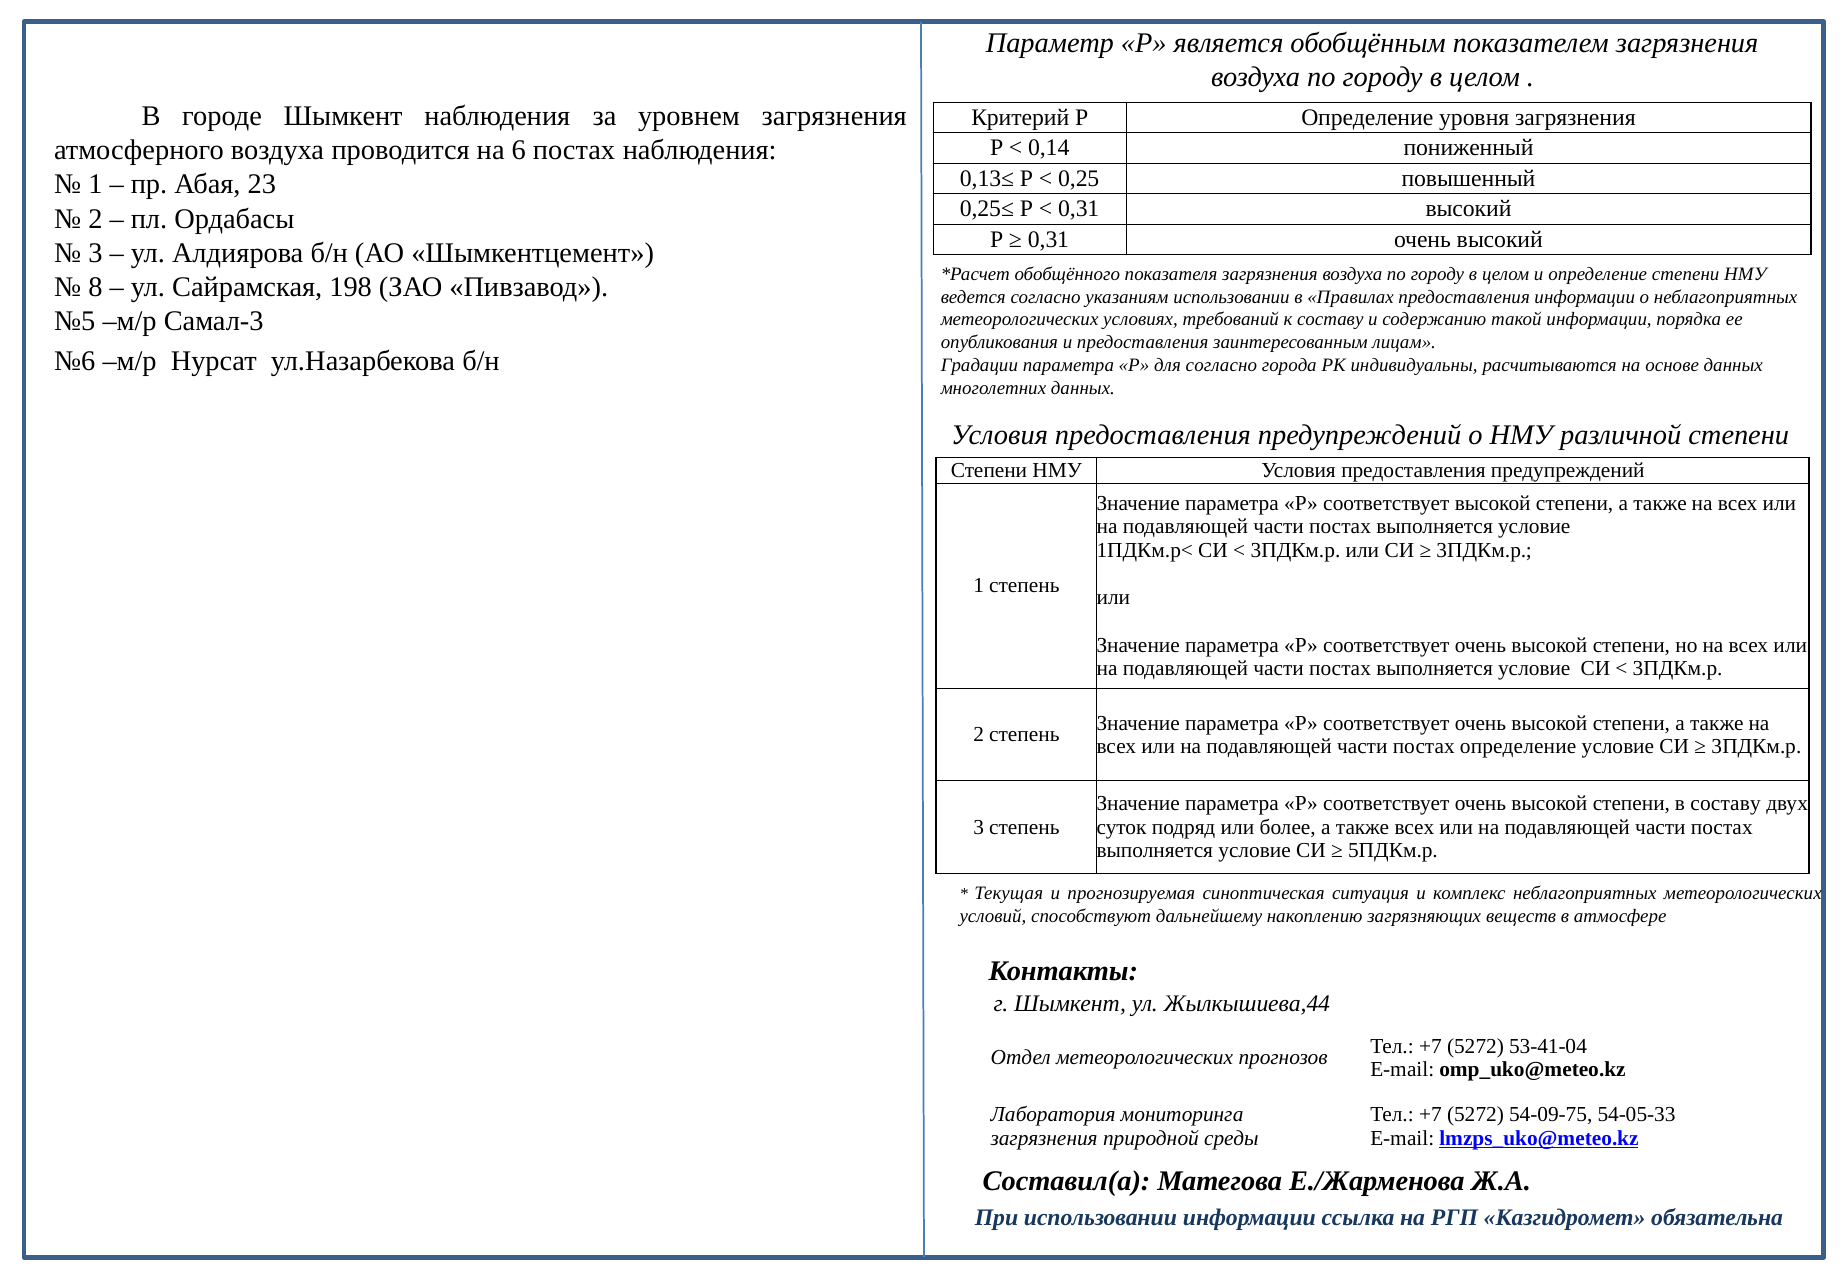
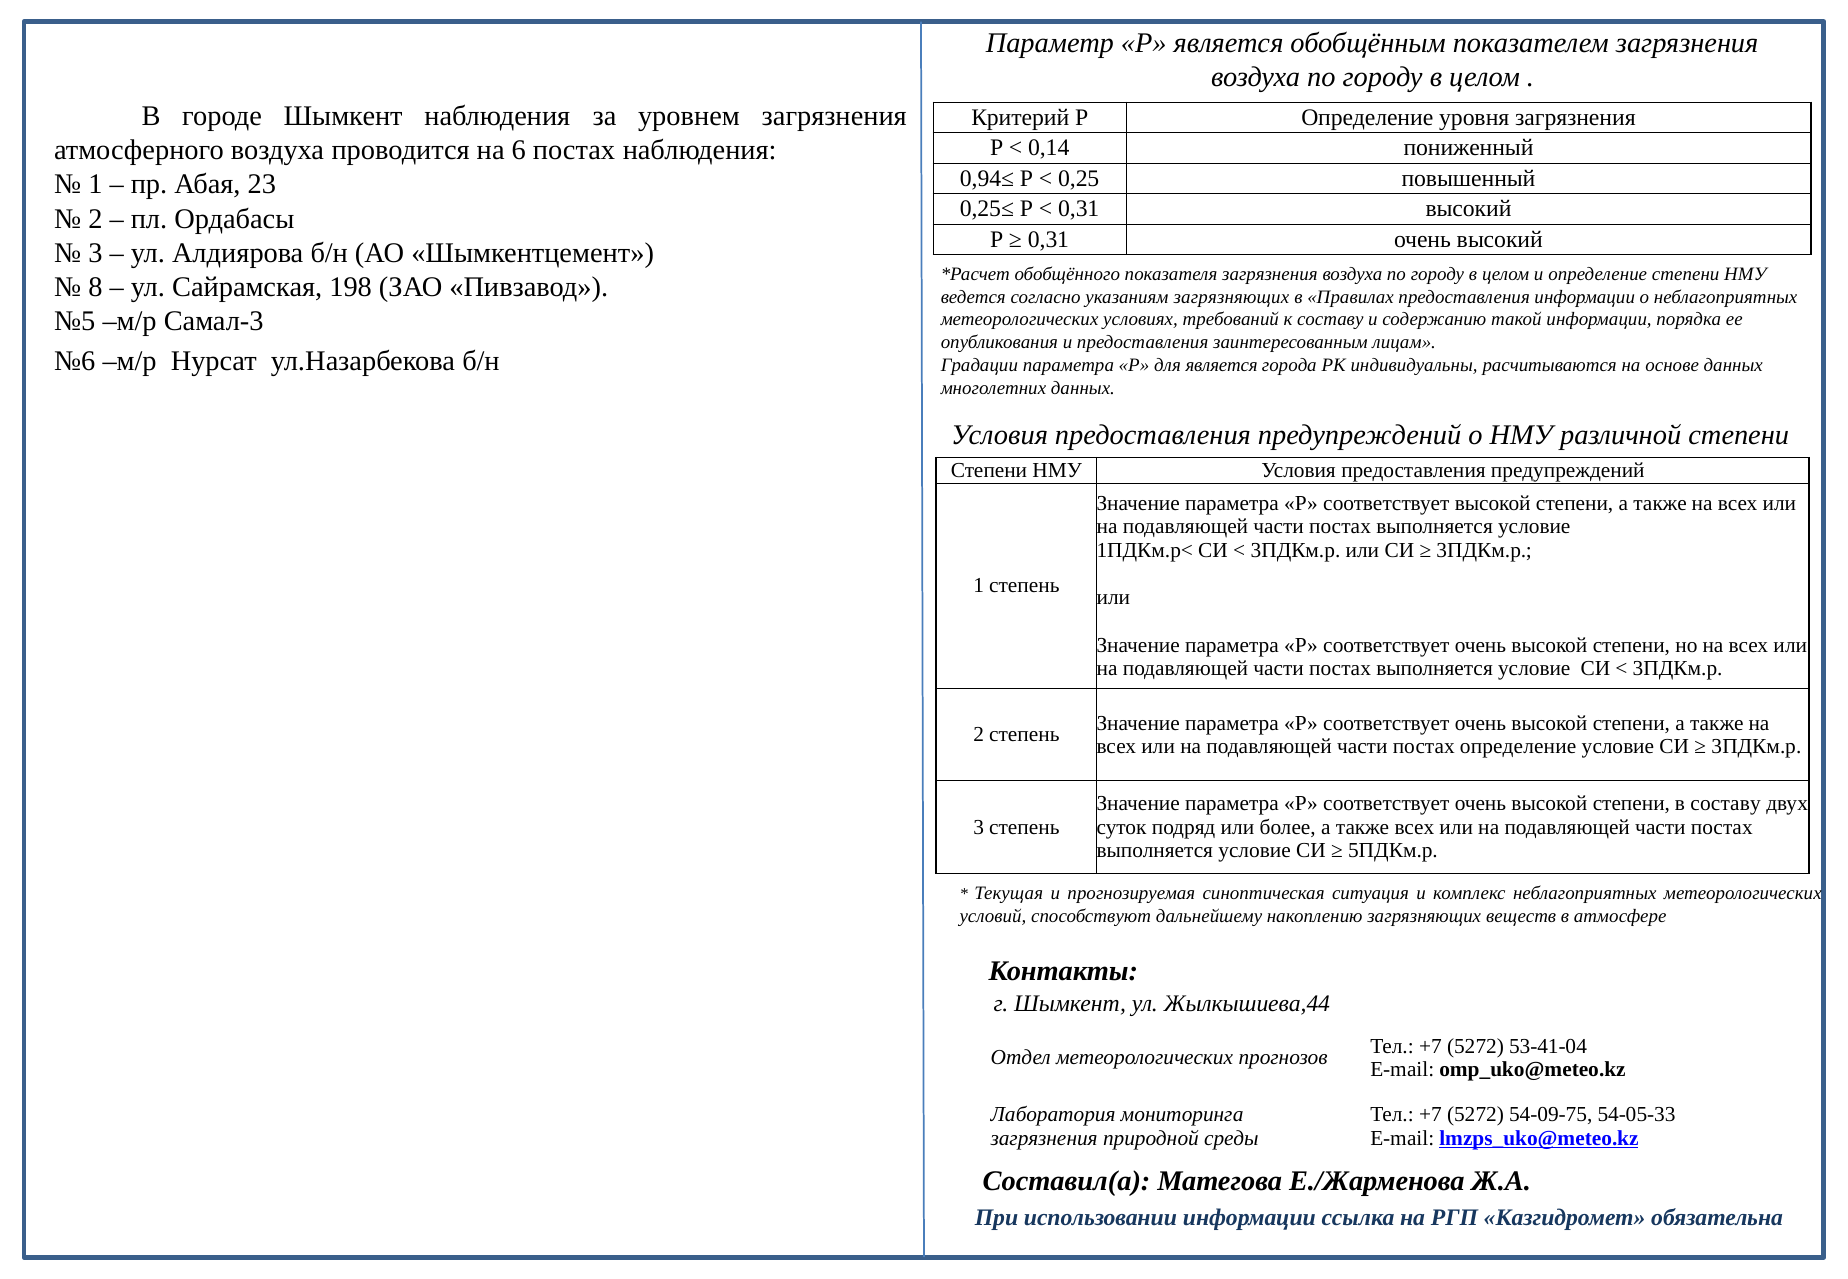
0,13≤: 0,13≤ -> 0,94≤ (987, 178)
указаниям использовании: использовании -> загрязняющих (1231, 297)
для согласно: согласно -> является (1222, 365)
